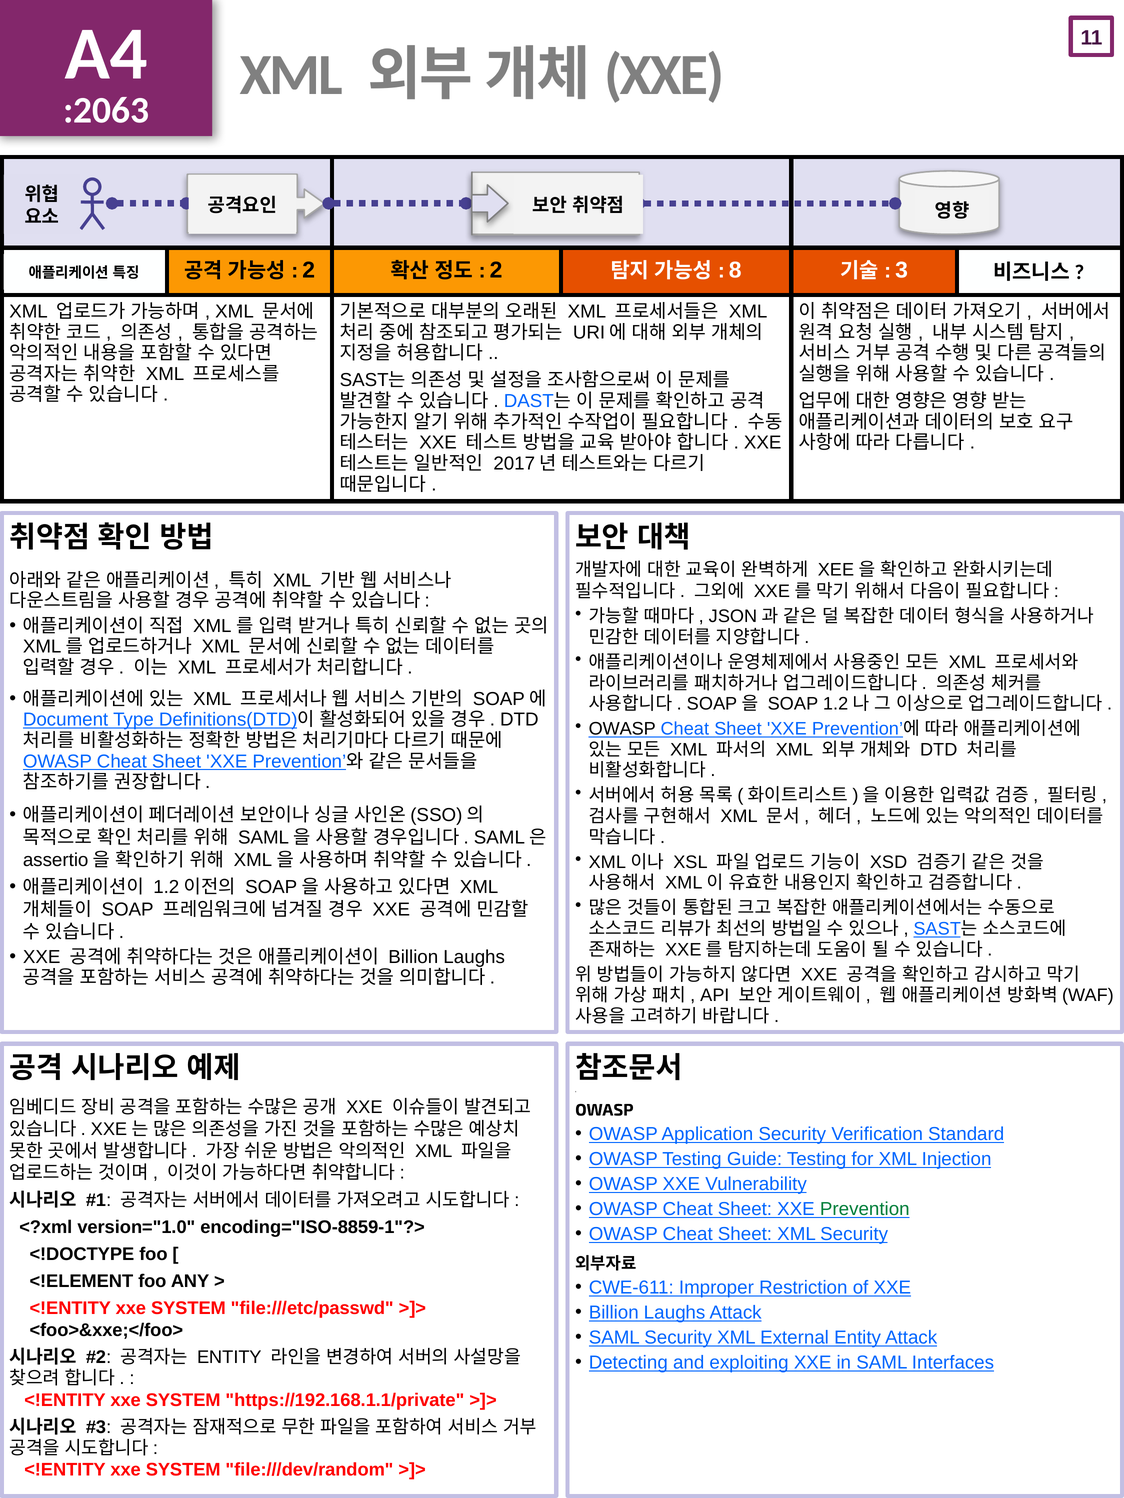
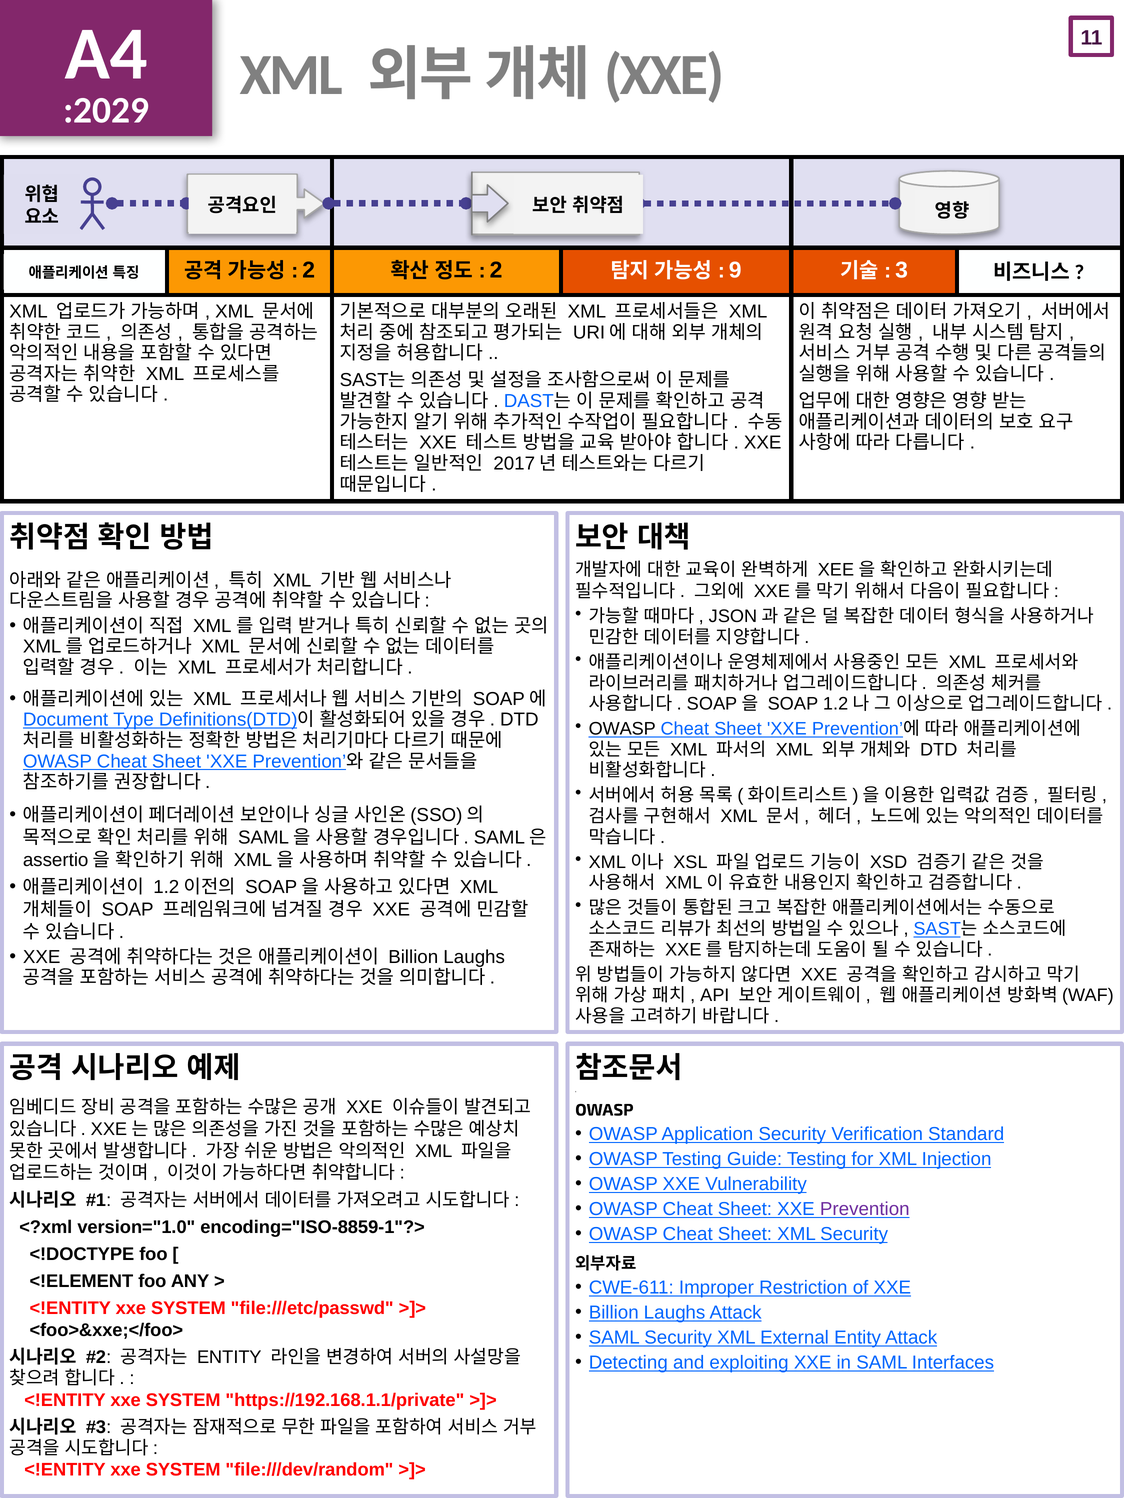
:2063: :2063 -> :2029 (106, 110)
8: 8 -> 9 (735, 270)
Prevention colour: green -> purple (865, 1210)
